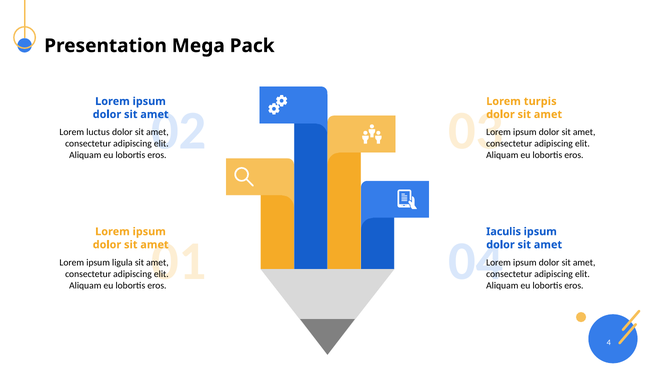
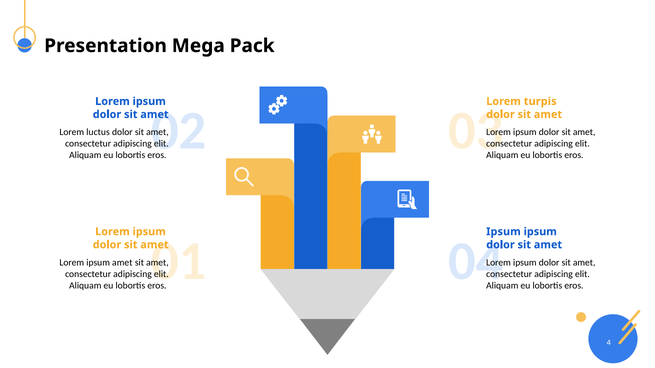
Iaculis: Iaculis -> Ipsum (503, 232)
ipsum ligula: ligula -> amet (122, 263)
